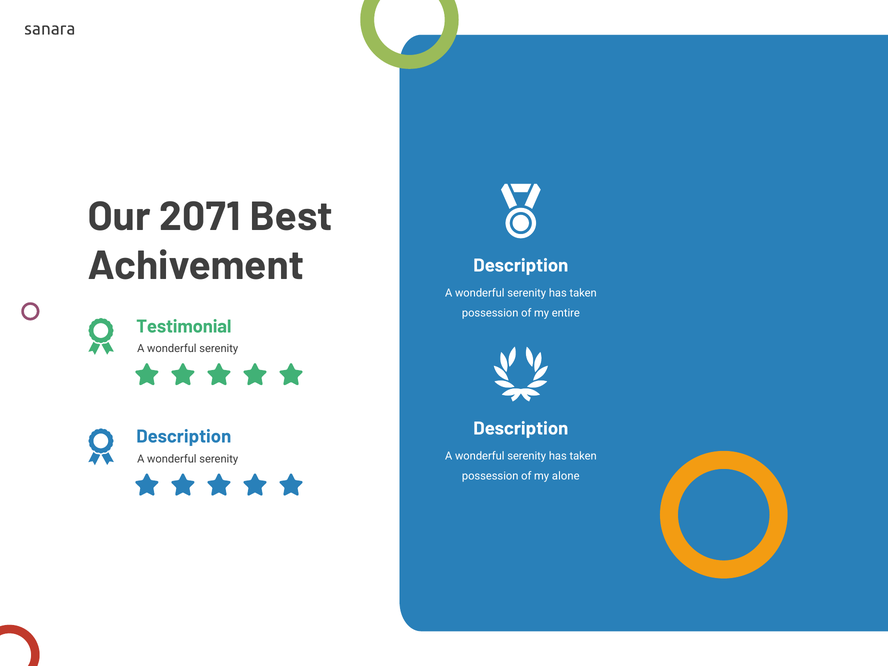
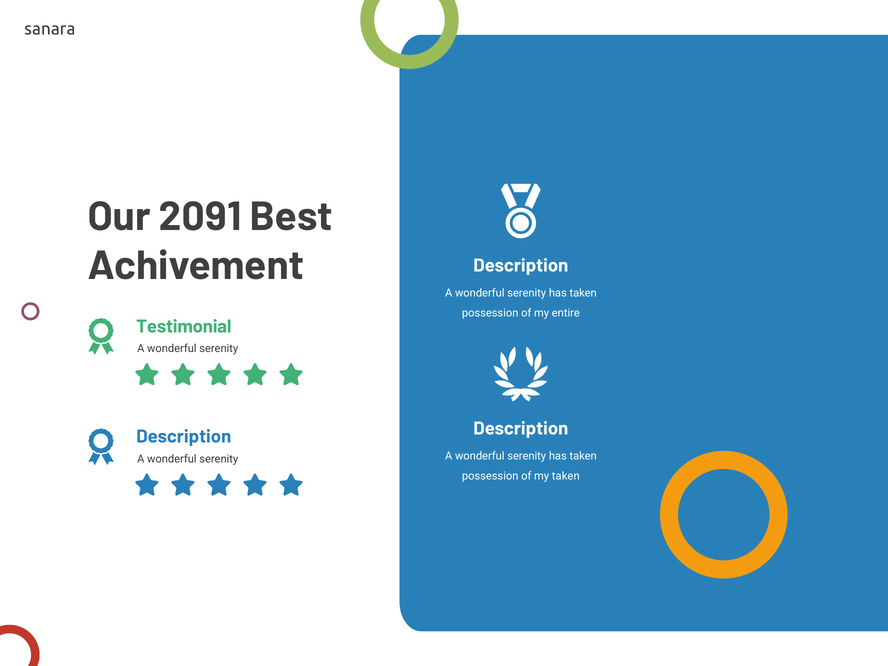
2071: 2071 -> 2091 (200, 217)
my alone: alone -> taken (566, 476)
